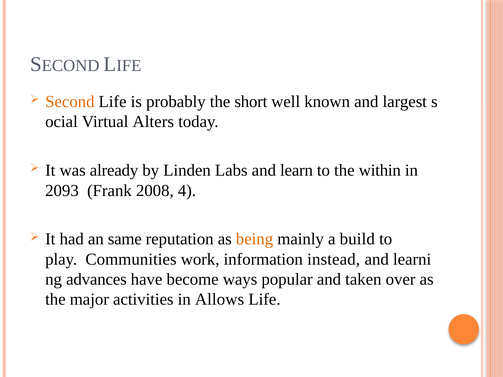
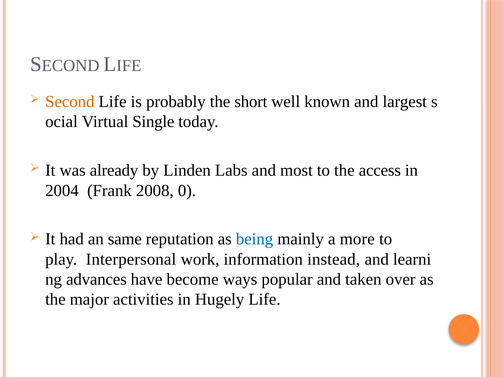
Alters: Alters -> Single (153, 122)
learn: learn -> most (296, 170)
within: within -> access (380, 170)
2093: 2093 -> 2004 (62, 191)
4: 4 -> 0 (187, 191)
being colour: orange -> blue (255, 239)
build: build -> more (357, 239)
Communities: Communities -> Interpersonal (131, 259)
Allows: Allows -> Hugely (220, 300)
